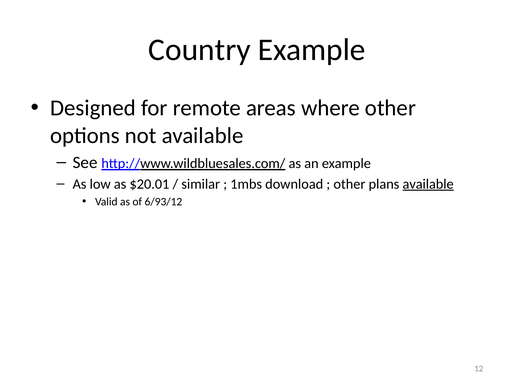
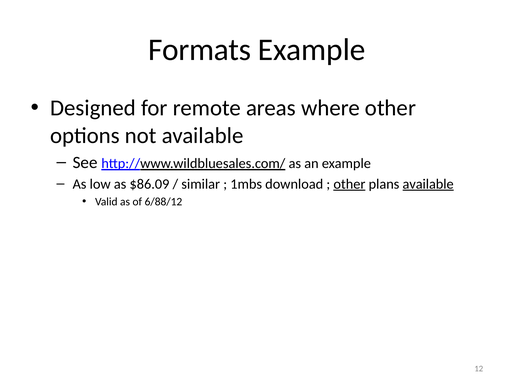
Country: Country -> Formats (200, 50)
$20.01: $20.01 -> $86.09 (149, 184)
other underline: none -> present (349, 184)
6/93/12: 6/93/12 -> 6/88/12 (163, 201)
